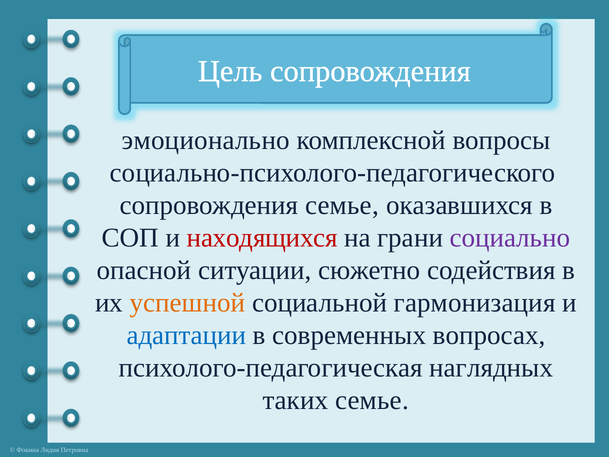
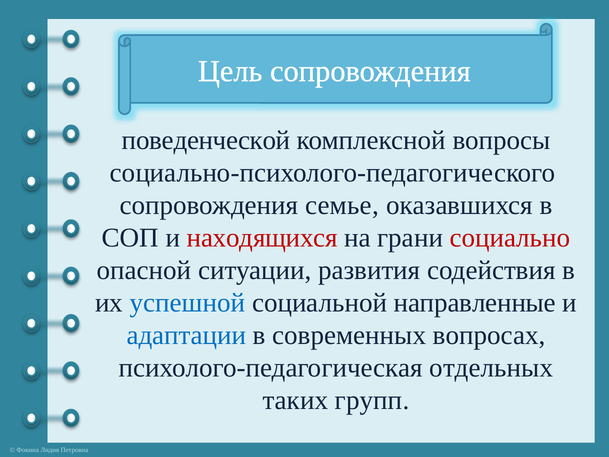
эмоционально: эмоционально -> поведенческой (206, 140)
социально colour: purple -> red (510, 238)
сюжетно: сюжетно -> развития (369, 270)
успешной colour: orange -> blue (188, 303)
гармонизация: гармонизация -> направленные (475, 303)
наглядных: наглядных -> отдельных (491, 367)
таких семье: семье -> групп (372, 400)
